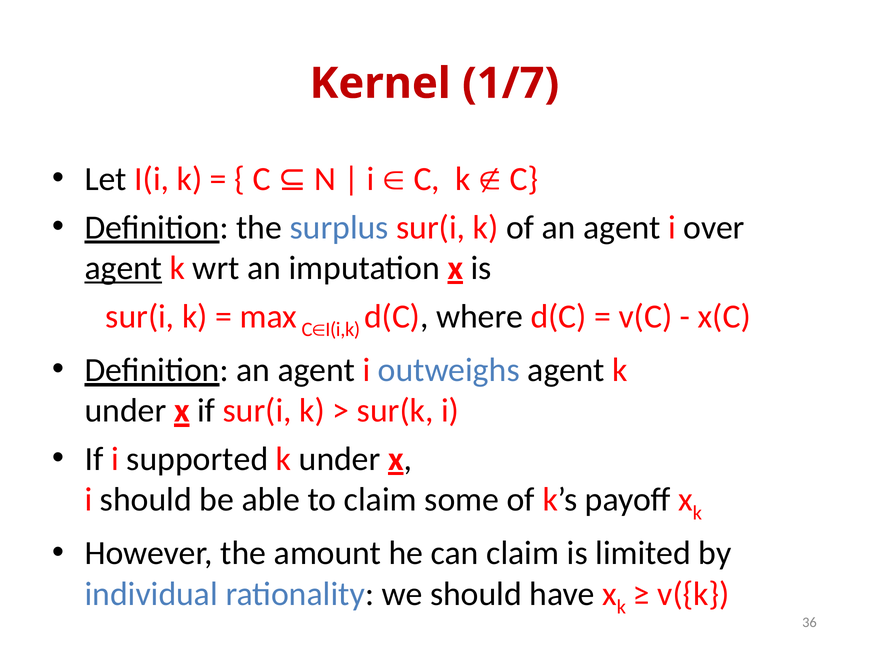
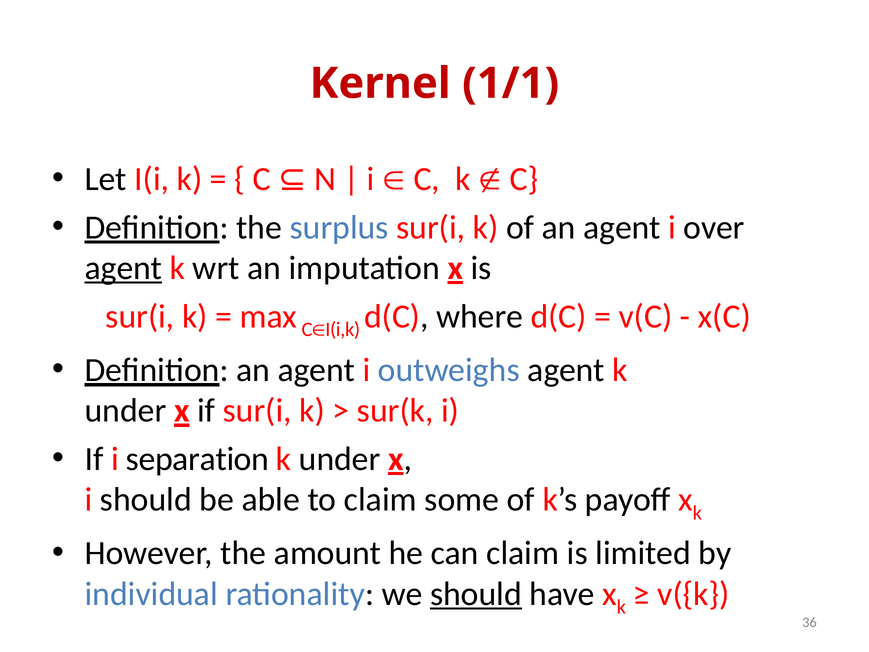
1/7: 1/7 -> 1/1 (511, 83)
supported: supported -> separation (197, 459)
should underline: none -> present (476, 594)
